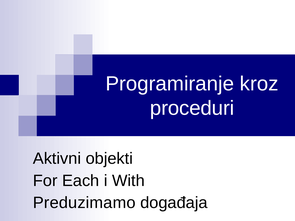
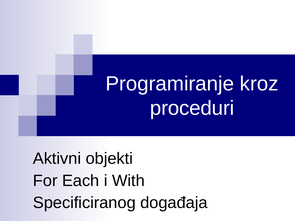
Preduzimamo: Preduzimamo -> Specificiranog (84, 203)
